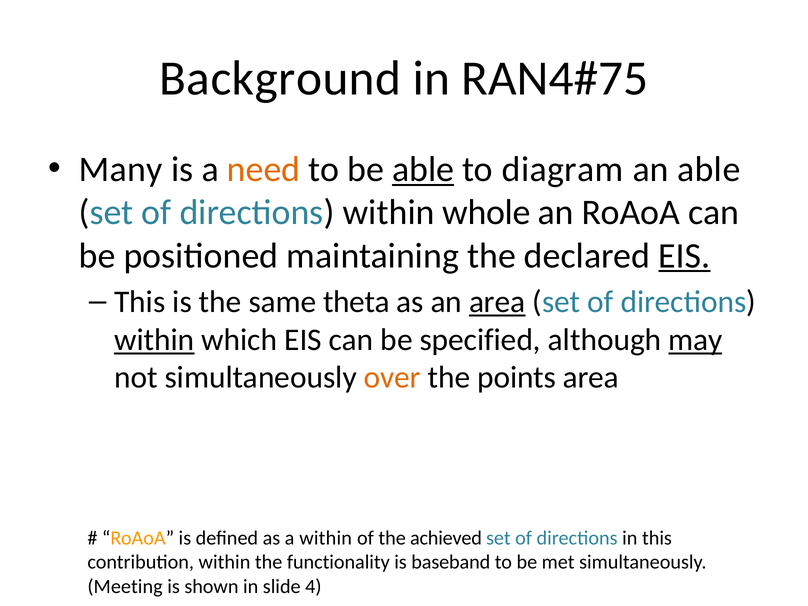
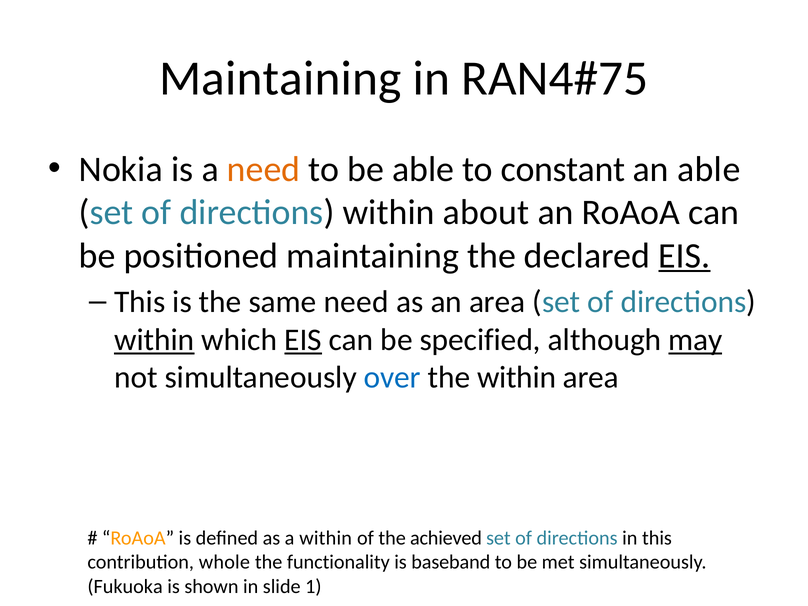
Background: Background -> Maintaining (280, 78)
Many: Many -> Nokia (121, 170)
able underline: present -> none (423, 170)
diagram: diagram -> constant (563, 170)
whole: whole -> about (486, 213)
same theta: theta -> need (356, 302)
area underline: present -> none (497, 302)
EIS underline: none -> present (303, 340)
over colour: orange -> blue (392, 378)
the points: points -> within (517, 378)
contribution within: within -> whole (224, 562)
Meeting: Meeting -> Fukuoka (125, 586)
4: 4 -> 1 (313, 586)
